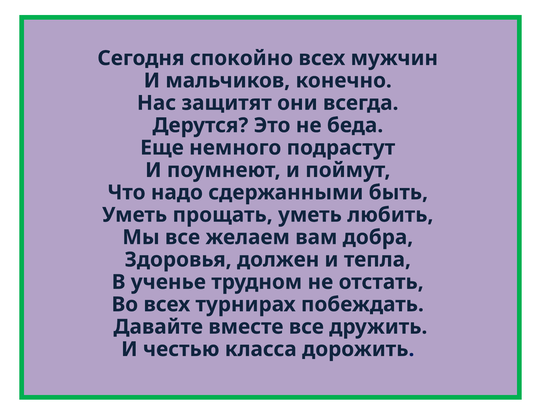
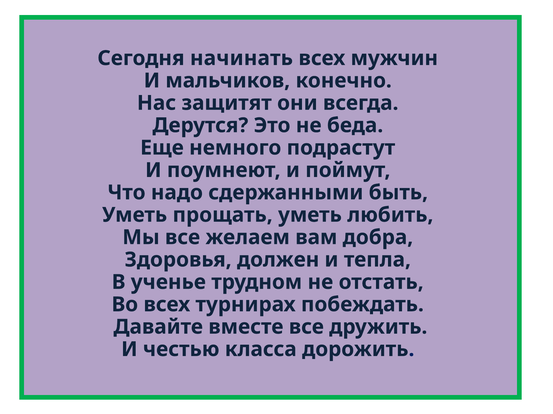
спокойно: спокойно -> начинать (241, 58)
